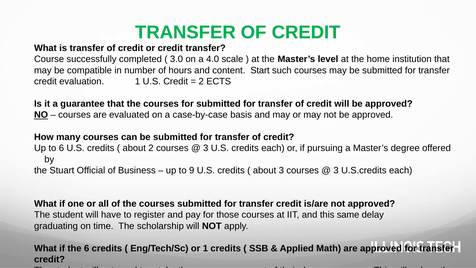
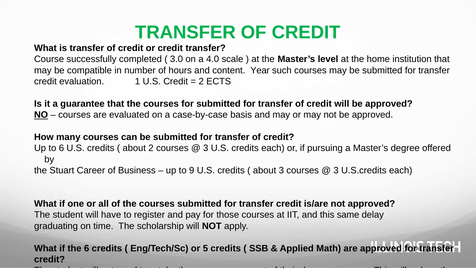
Start: Start -> Year (260, 70)
Official: Official -> Career (91, 170)
or 1: 1 -> 5 (205, 248)
